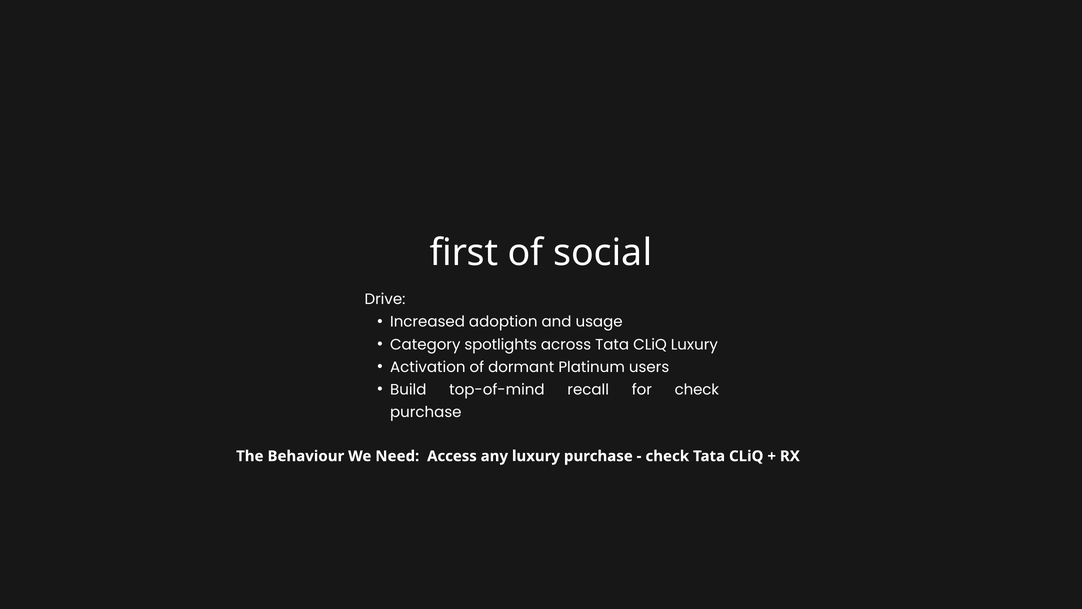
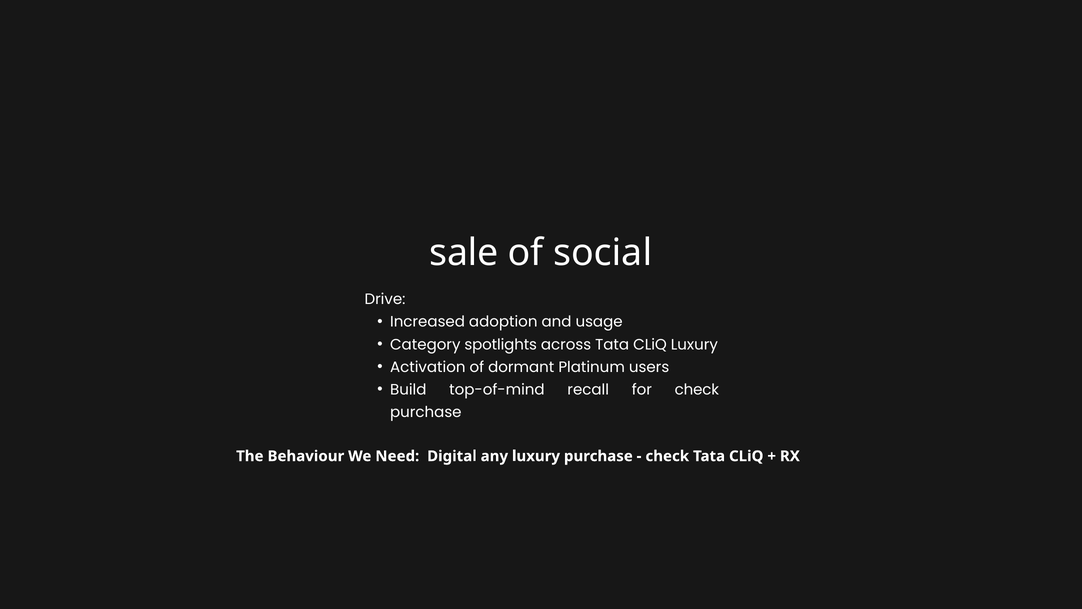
first: first -> sale (464, 252)
Access: Access -> Digital (452, 456)
